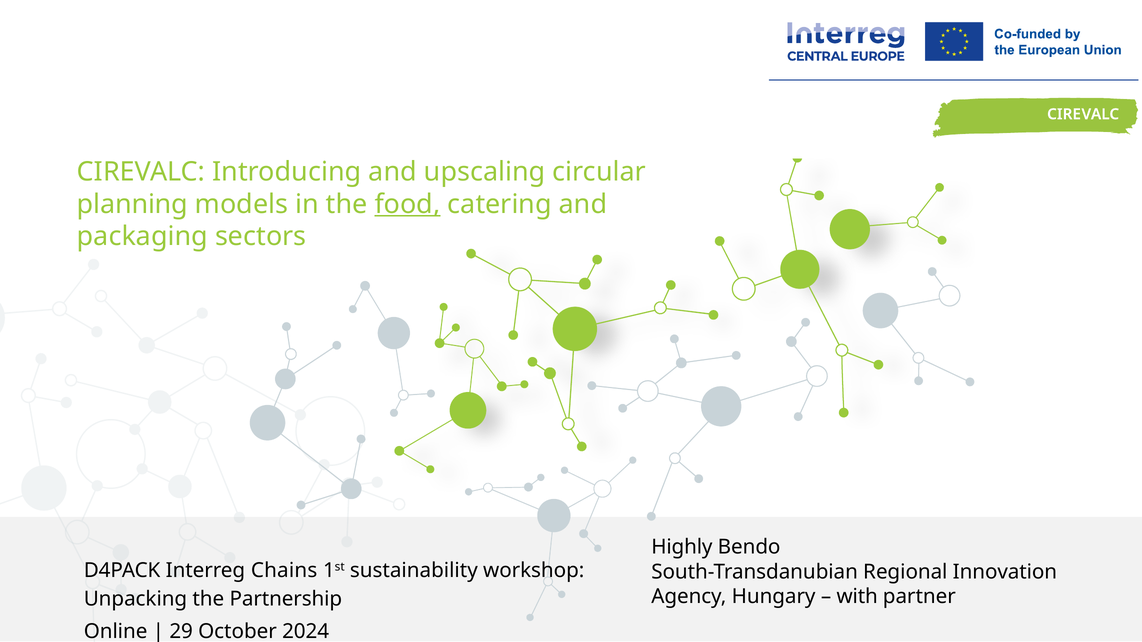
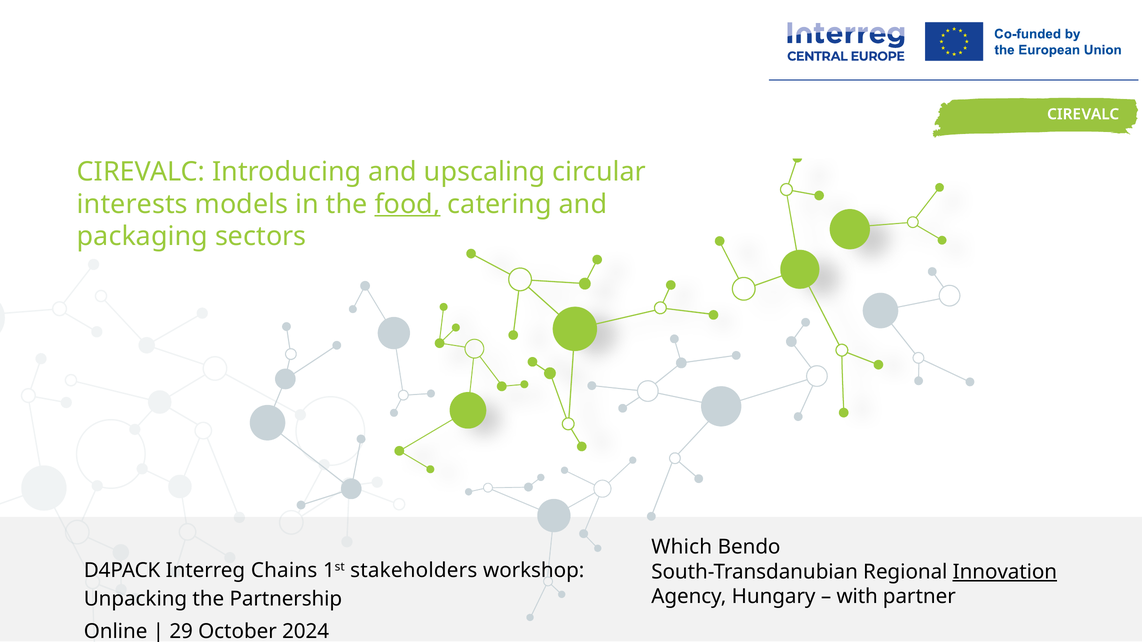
planning: planning -> interests (132, 204)
Highly: Highly -> Which (682, 548)
sustainability: sustainability -> stakeholders (414, 571)
Innovation underline: none -> present (1005, 572)
